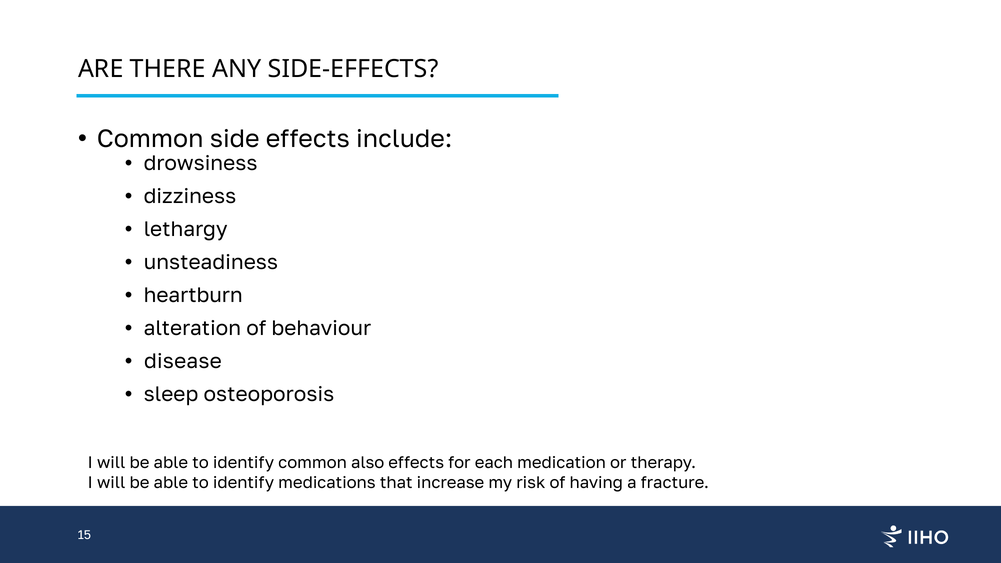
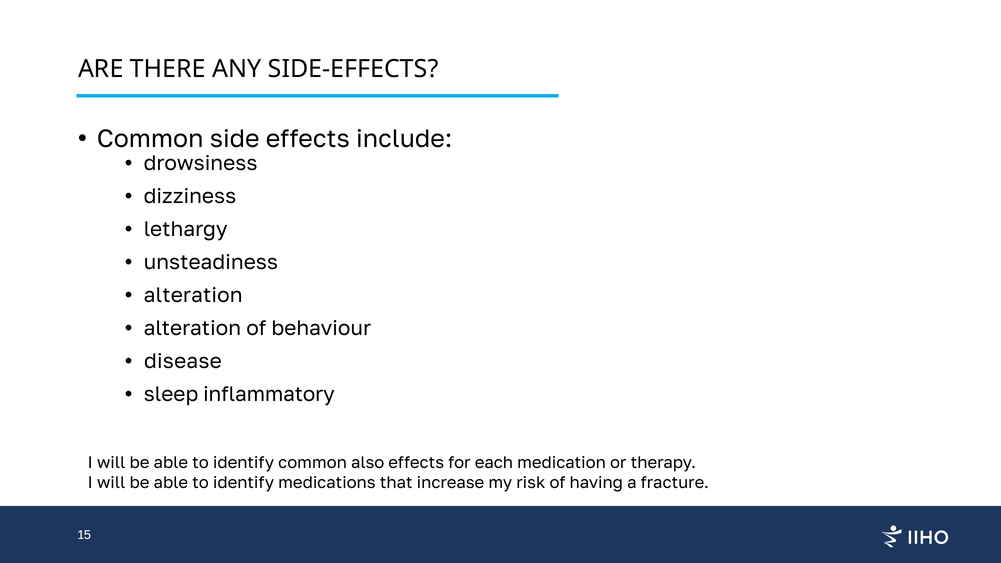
heartburn: heartburn -> alteration (193, 296)
osteoporosis: osteoporosis -> inflammatory (269, 395)
